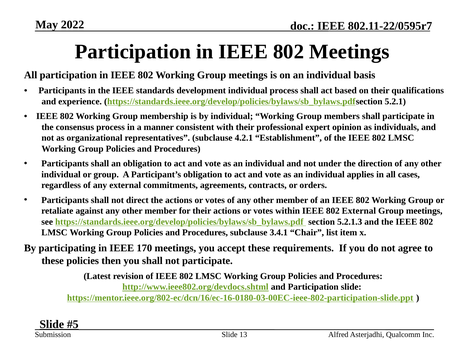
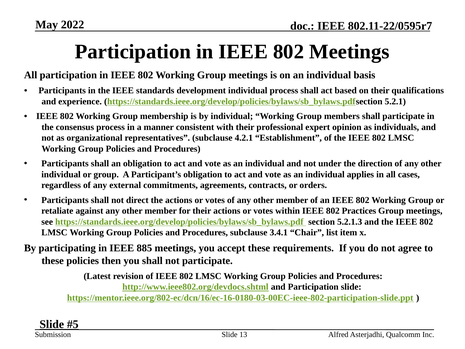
802 External: External -> Practices (359, 211)
170: 170 -> 885 (144, 248)
